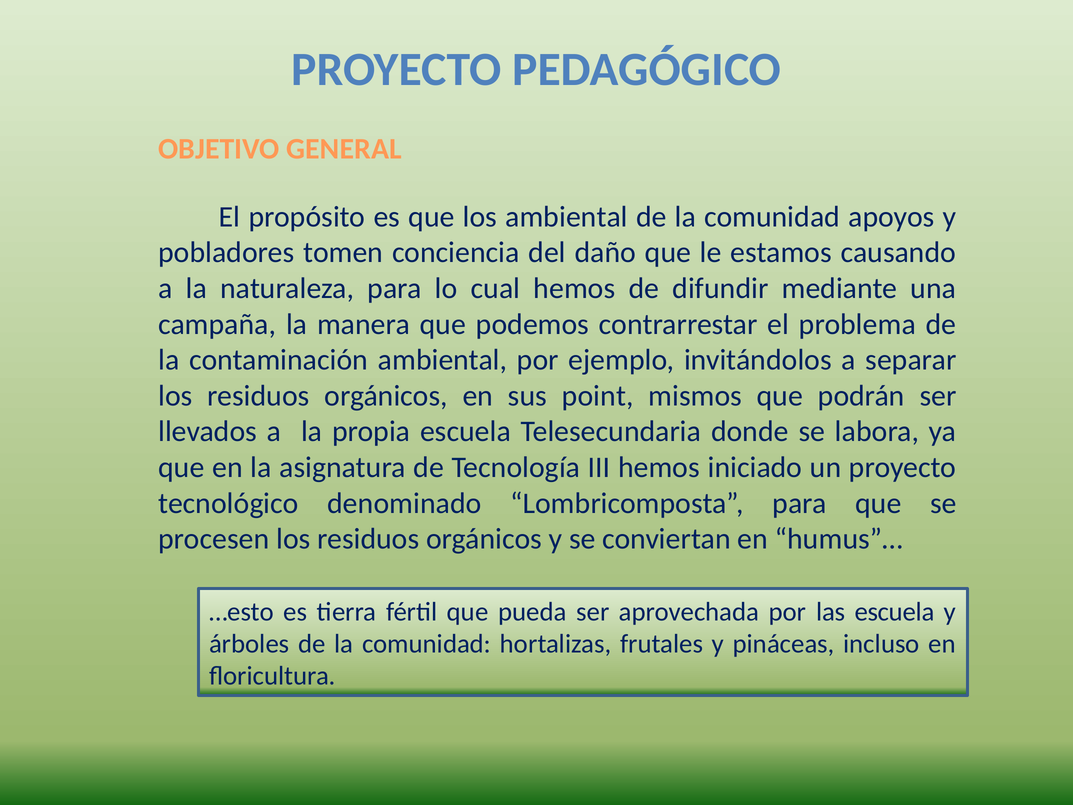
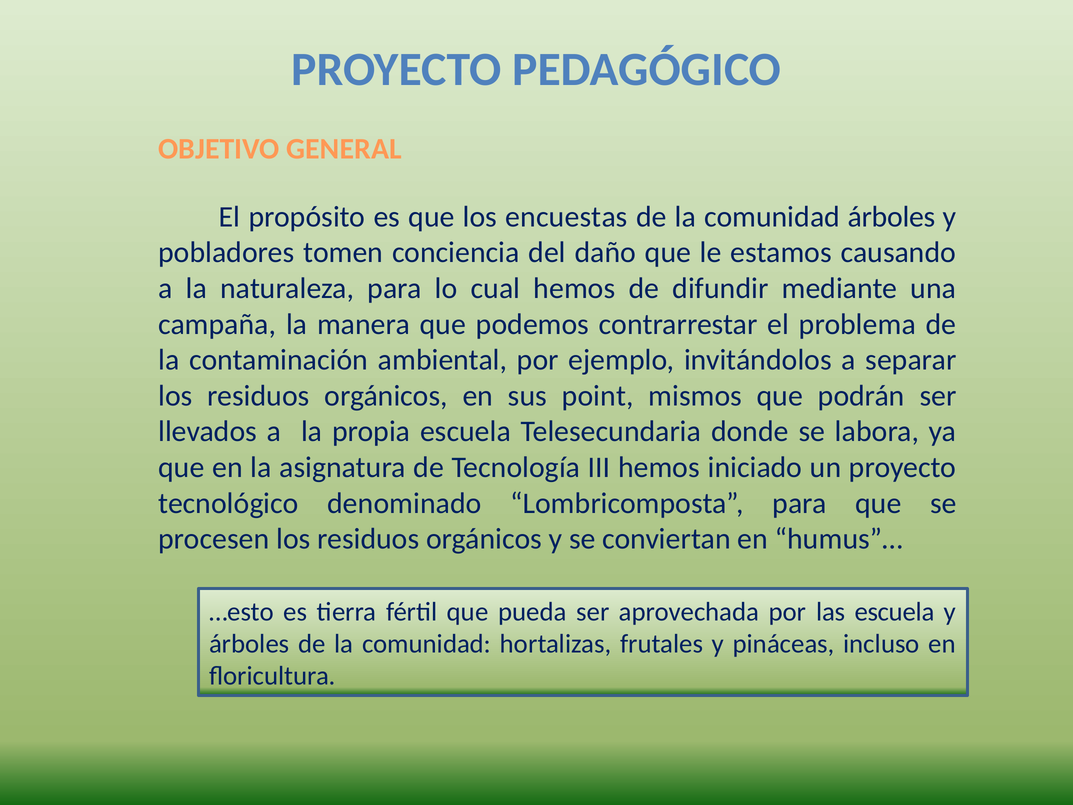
los ambiental: ambiental -> encuestas (566, 217)
comunidad apoyos: apoyos -> árboles (892, 217)
